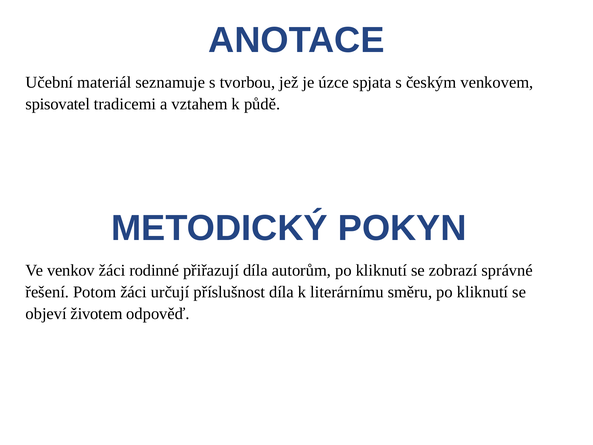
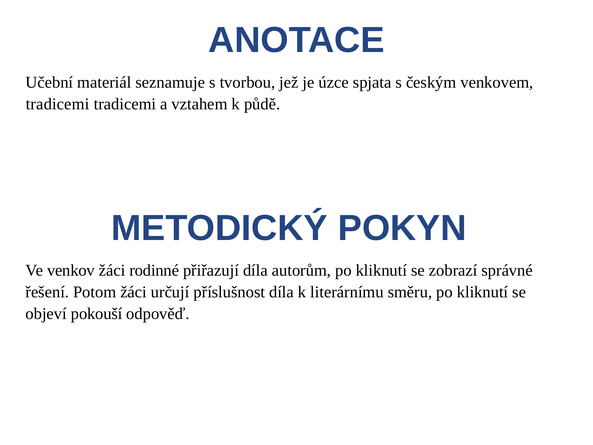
spisovatel: spisovatel -> tradicemi (58, 104)
životem: životem -> pokouší (97, 314)
